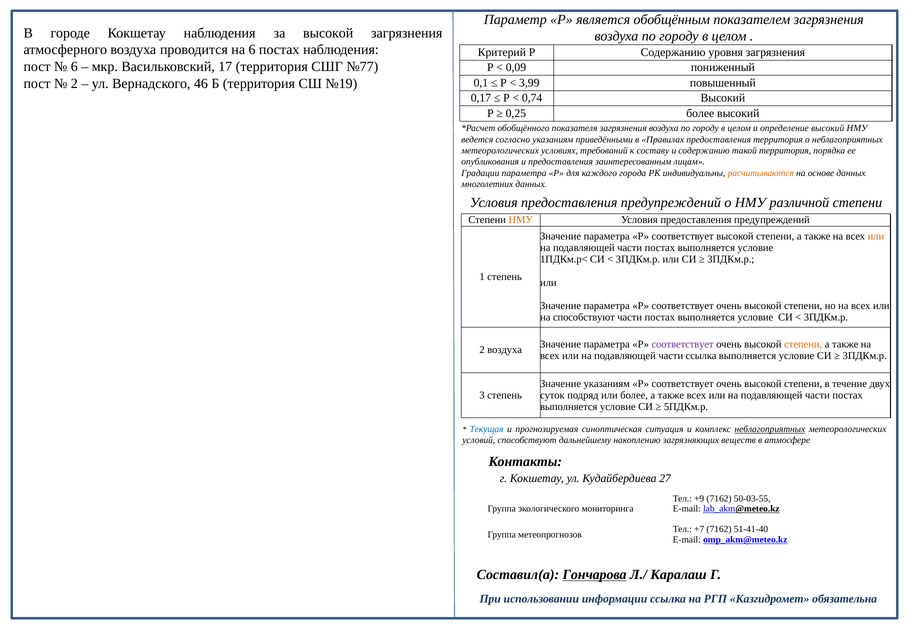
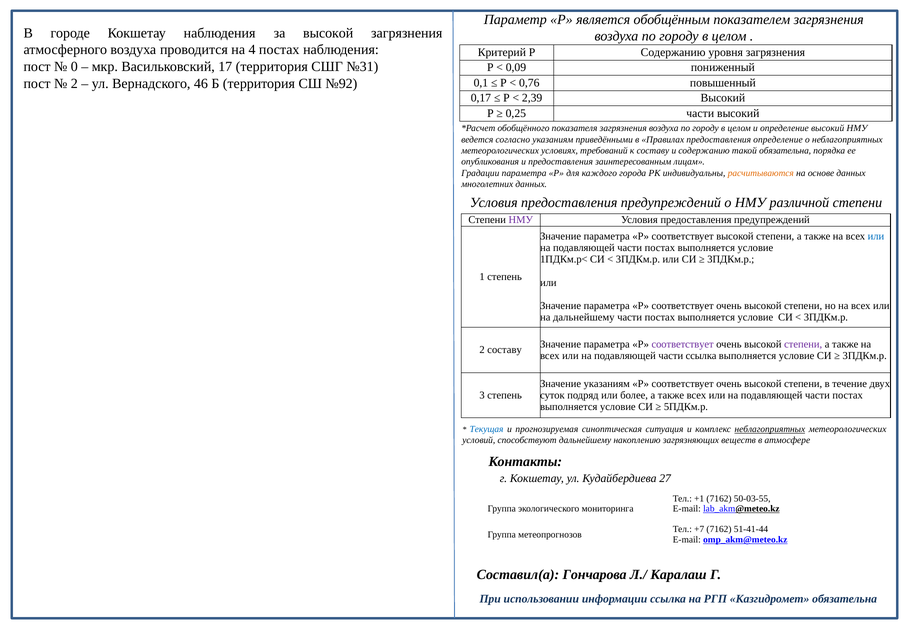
на 6: 6 -> 4 (252, 50)
6: 6 -> 0 (74, 67)
№77: №77 -> №31 (362, 67)
№19: №19 -> №92 (341, 83)
3,99: 3,99 -> 0,76 (529, 83)
0,74: 0,74 -> 2,39 (532, 98)
0,25 более: более -> части (700, 113)
предоставления территория: территория -> определение (778, 140)
такой территория: территория -> обязательна (785, 151)
НМУ colour: orange -> purple (521, 220)
или colour: orange -> blue (876, 236)
на способствуют: способствуют -> дальнейшему (584, 318)
степени colour: orange -> purple (803, 344)
2 воздуха: воздуха -> составу (505, 350)
+9: +9 -> +1 (699, 499)
51-41-40: 51-41-40 -> 51-41-44 (751, 530)
Гончарова underline: present -> none (595, 575)
